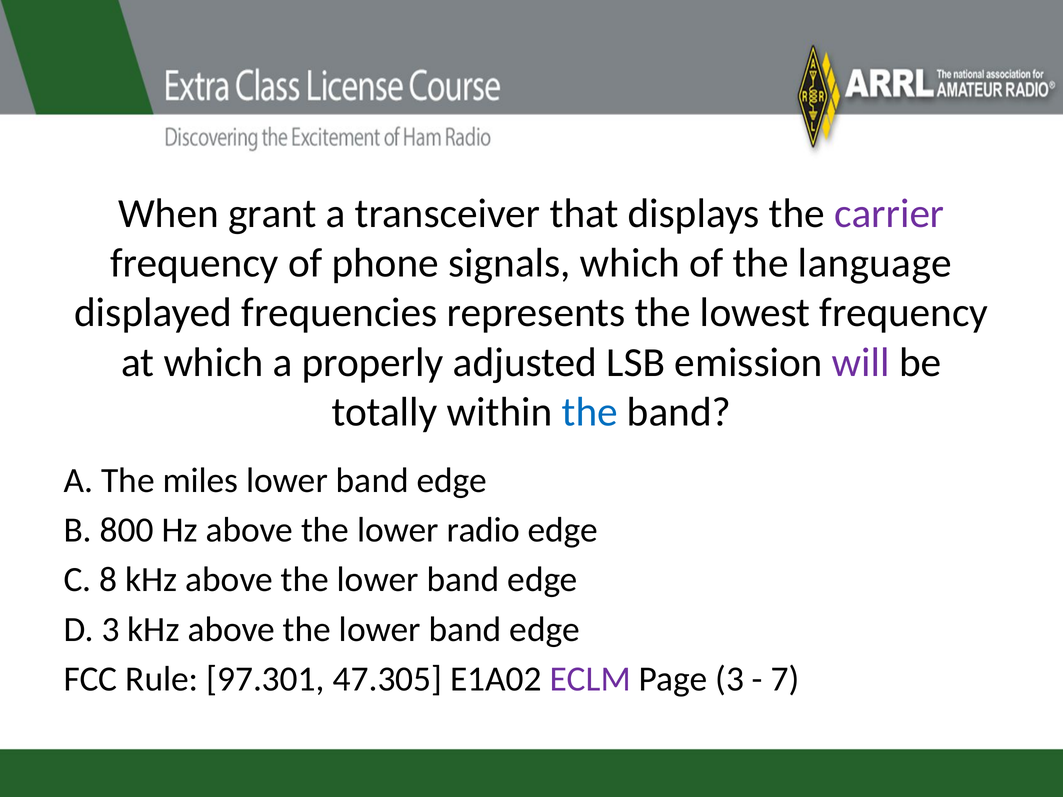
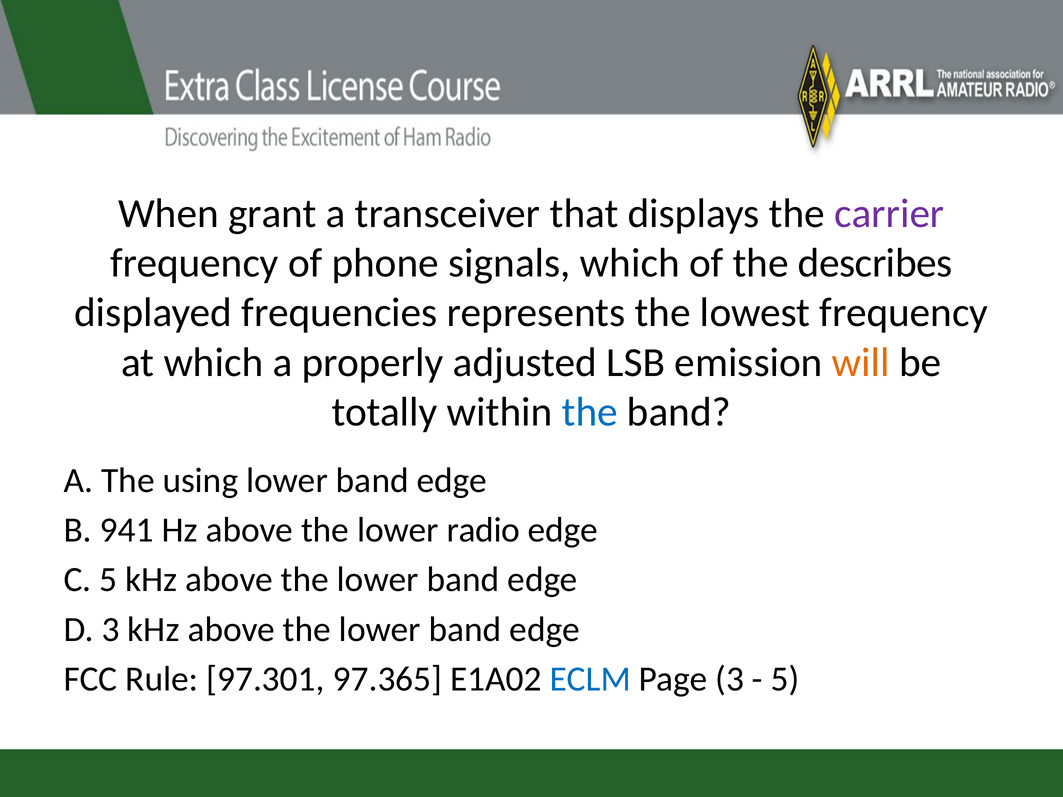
language: language -> describes (875, 263)
will colour: purple -> orange (861, 363)
miles: miles -> using (200, 481)
800: 800 -> 941 (127, 530)
C 8: 8 -> 5 (108, 580)
47.305: 47.305 -> 97.365 (387, 679)
ECLM colour: purple -> blue (590, 679)
7: 7 -> 5 (785, 679)
